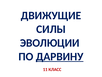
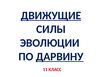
ДВИЖУЩИЕ underline: none -> present (51, 15)
